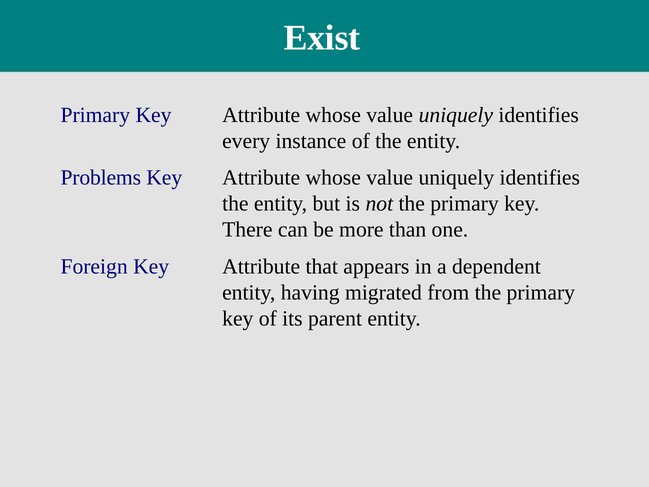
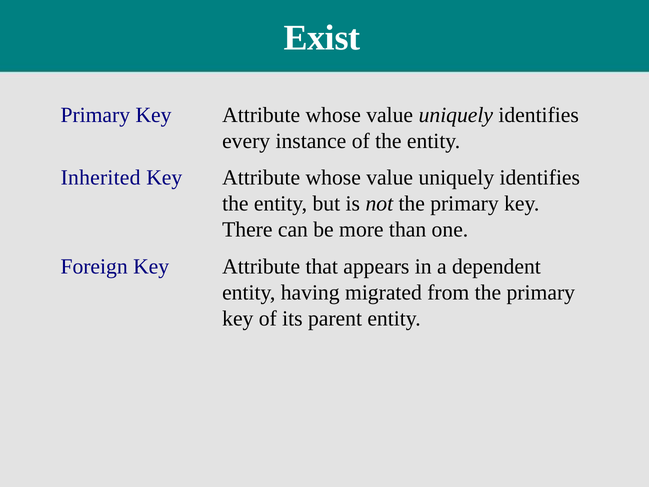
Problems: Problems -> Inherited (101, 178)
